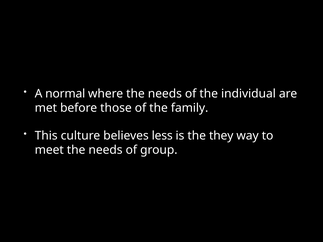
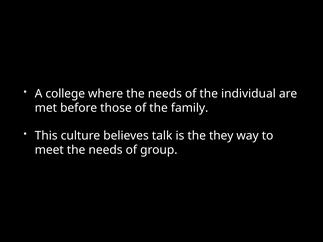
normal: normal -> college (65, 94)
less: less -> talk (162, 136)
